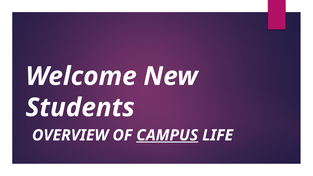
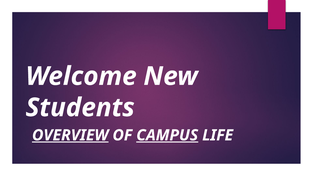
OVERVIEW underline: none -> present (70, 135)
